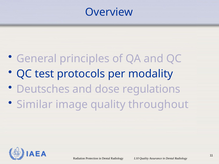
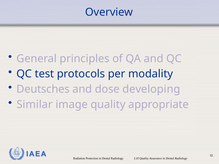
regulations: regulations -> developing (151, 89)
throughout: throughout -> appropriate (158, 105)
